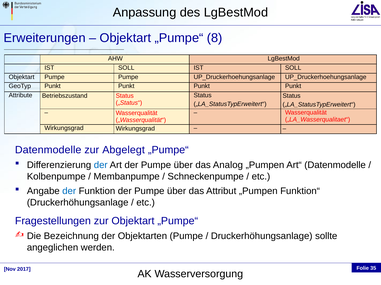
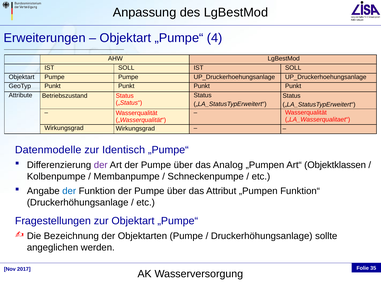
8: 8 -> 4 (215, 38)
Abgelegt: Abgelegt -> Identisch (124, 150)
der colour: blue -> purple (101, 166)
Art“ Datenmodelle: Datenmodelle -> Objektklassen (335, 166)
